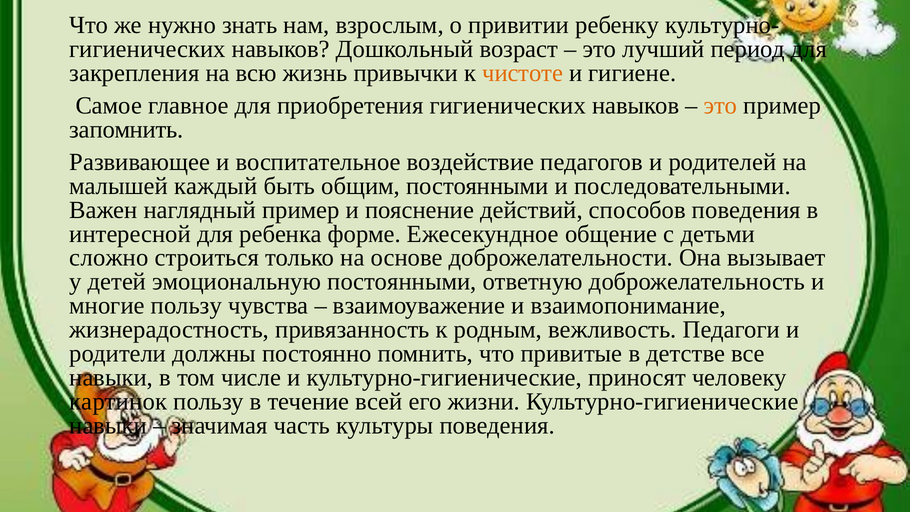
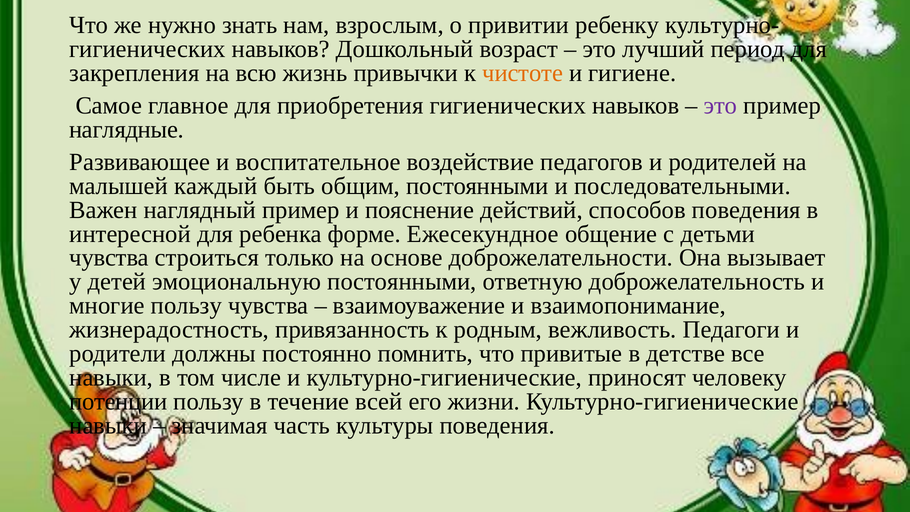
это colour: orange -> purple (721, 106)
запомнить: запомнить -> наглядные (126, 130)
сложно: сложно -> чувства (109, 258)
картинок: картинок -> потенции (118, 401)
